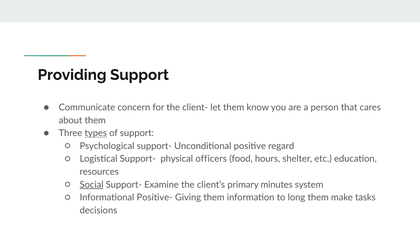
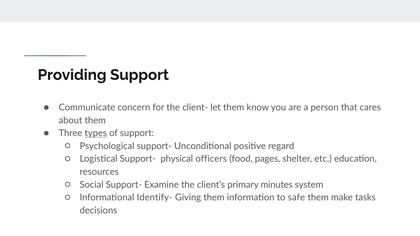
hours: hours -> pages (268, 159)
Social underline: present -> none (92, 185)
Positive-: Positive- -> Identify- (155, 198)
long: long -> safe (296, 198)
